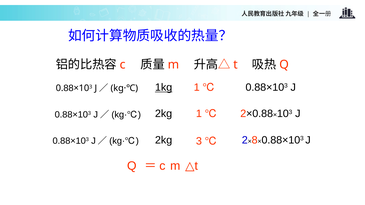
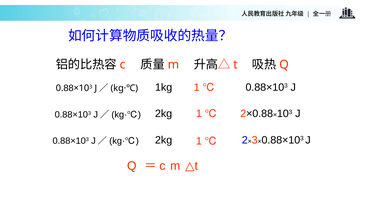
1kg underline: present -> none (164, 88)
3: 3 -> 1 (199, 141)
8: 8 -> 3 (255, 140)
